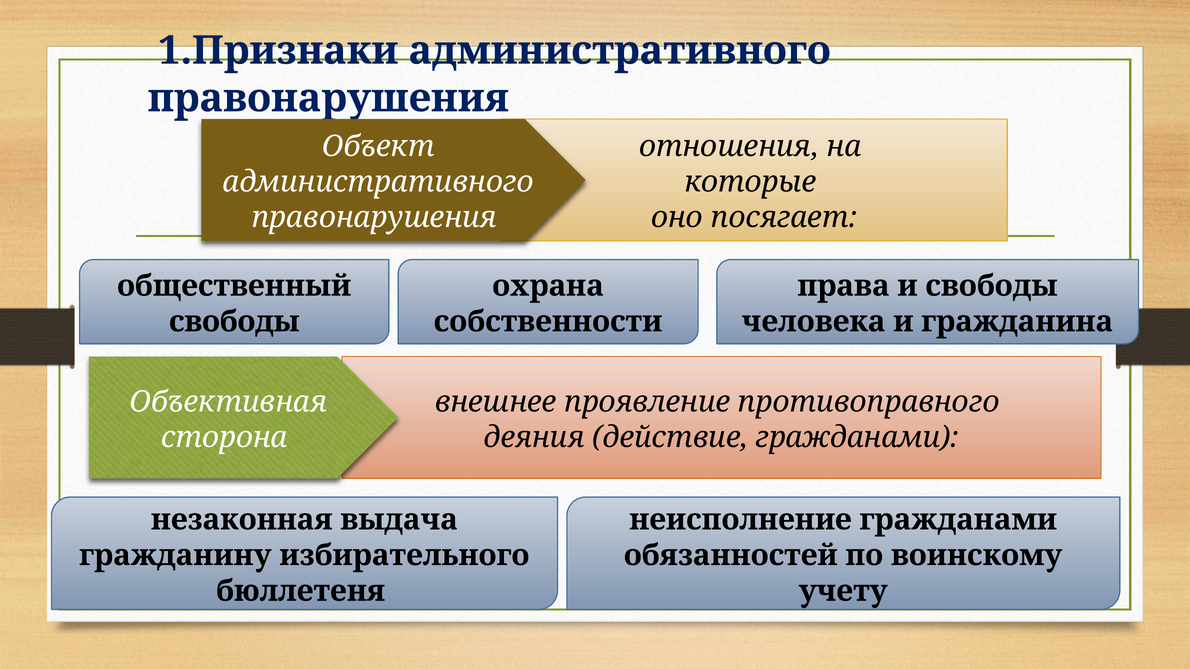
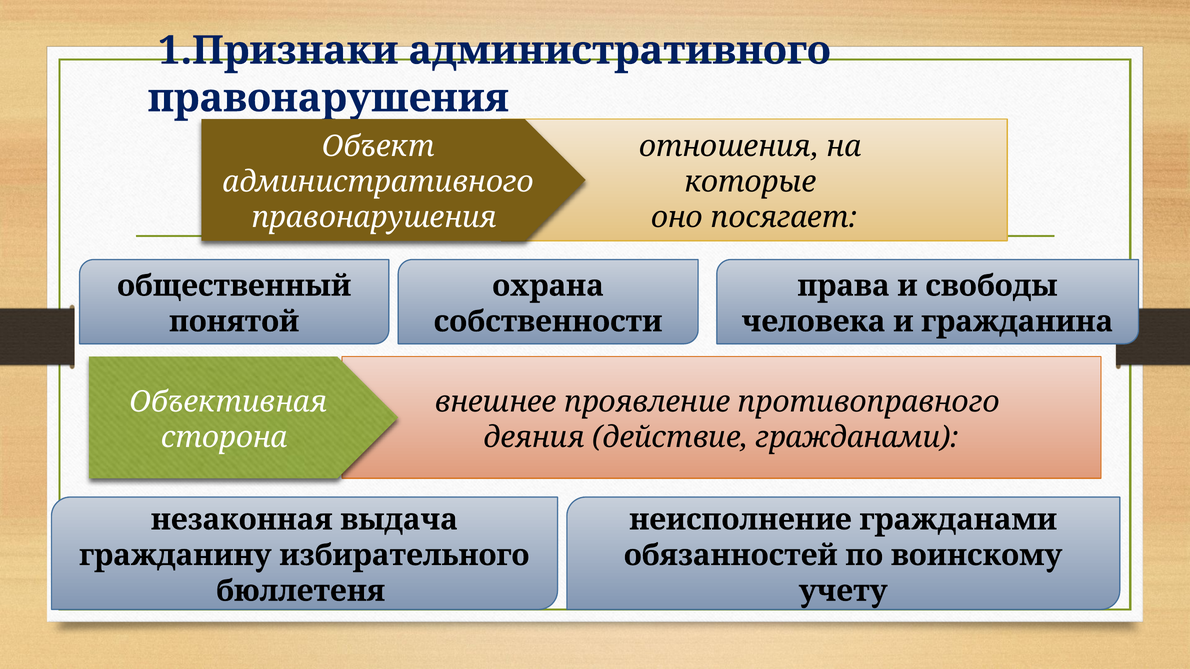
свободы: свободы -> понятой (234, 322)
